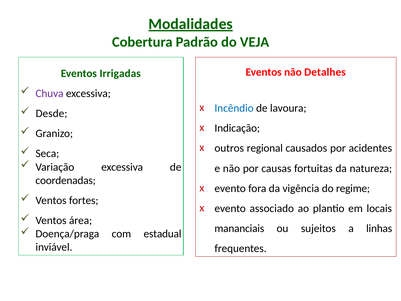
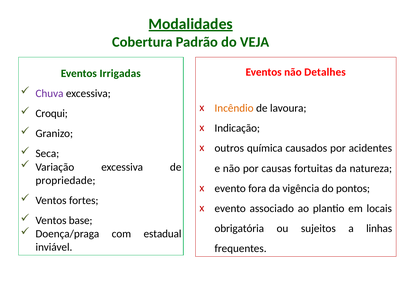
Incêndio colour: blue -> orange (234, 108)
Desde: Desde -> Croqui (52, 113)
regional: regional -> química (265, 148)
coordenadas: coordenadas -> propriedade (66, 180)
regime: regime -> pontos (353, 188)
área: área -> base (81, 220)
mananciais: mananciais -> obrigatória (239, 228)
